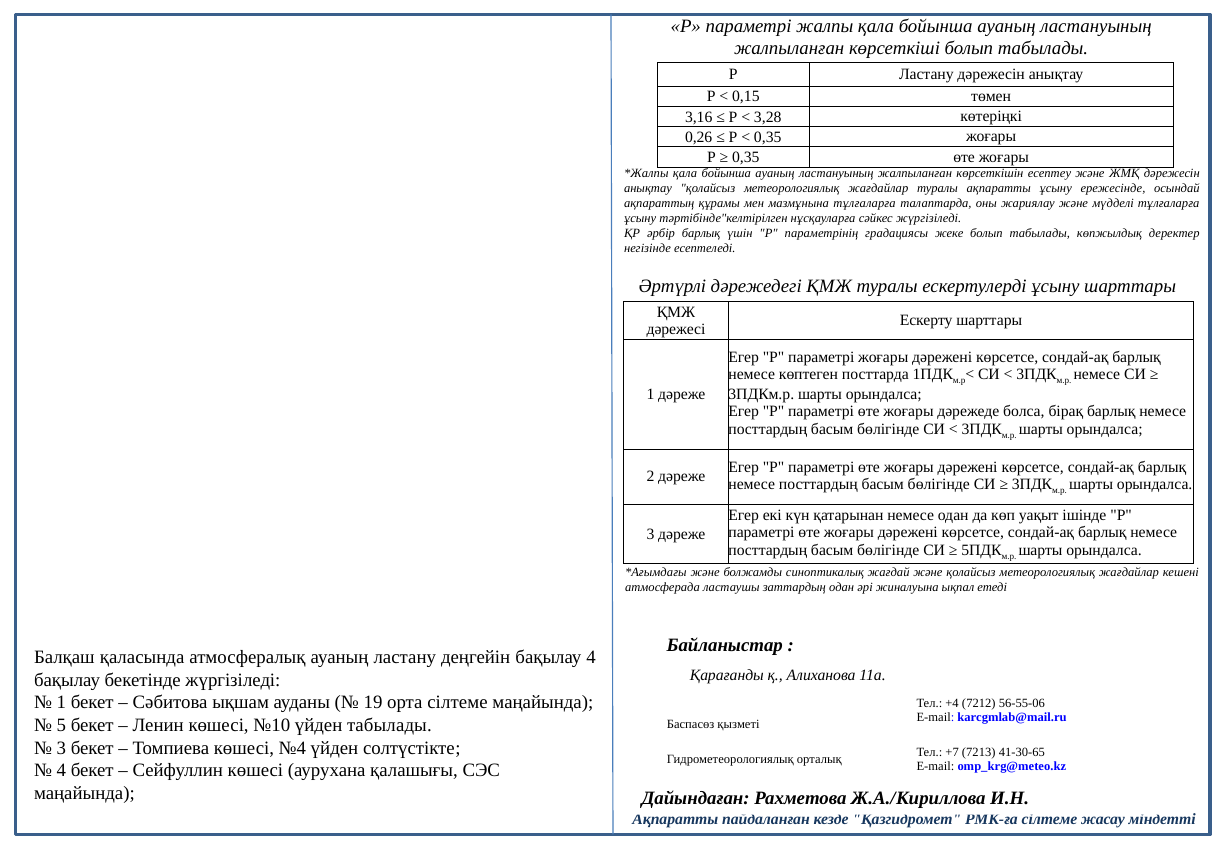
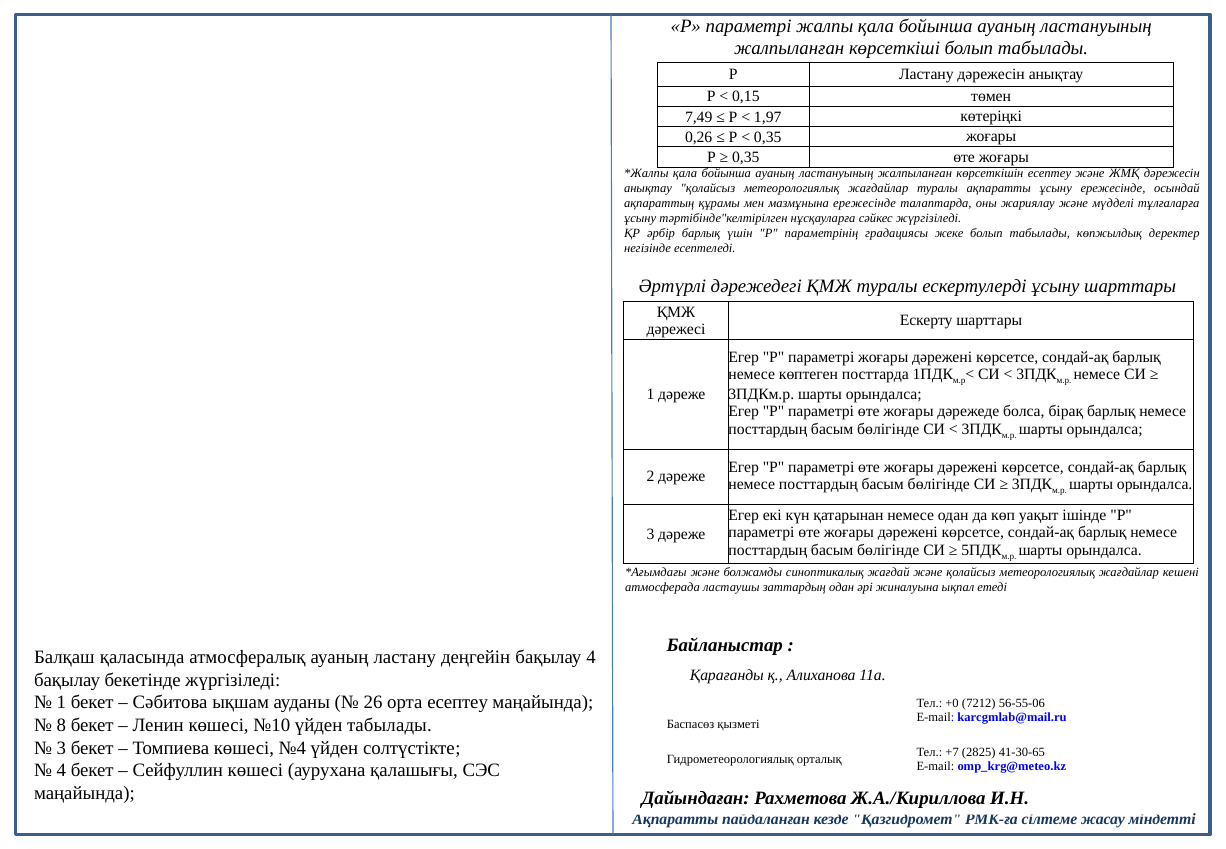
3,16: 3,16 -> 7,49 (699, 117)
3,28: 3,28 -> 1,97 (768, 117)
мазмұнына тұлғаларға: тұлғаларға -> ережесінде (865, 203)
19: 19 -> 26 (373, 702)
орта сілтеме: сілтеме -> есептеу (458, 702)
+4: +4 -> +0 (952, 703)
5: 5 -> 8 (61, 725)
7213: 7213 -> 2825 (979, 752)
